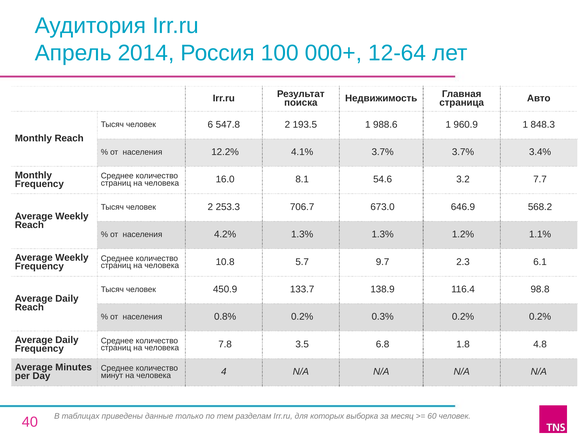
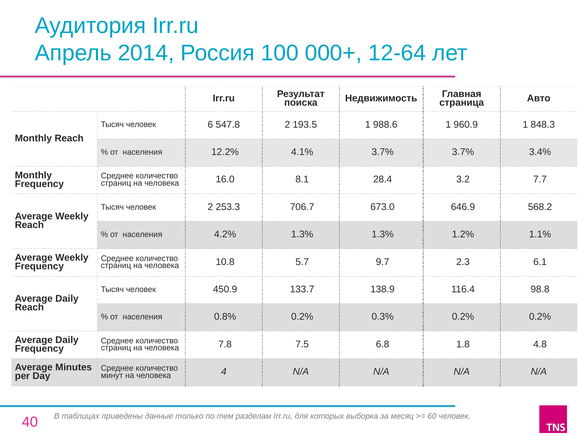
54.6: 54.6 -> 28.4 (383, 180)
3.5: 3.5 -> 7.5 (302, 345)
